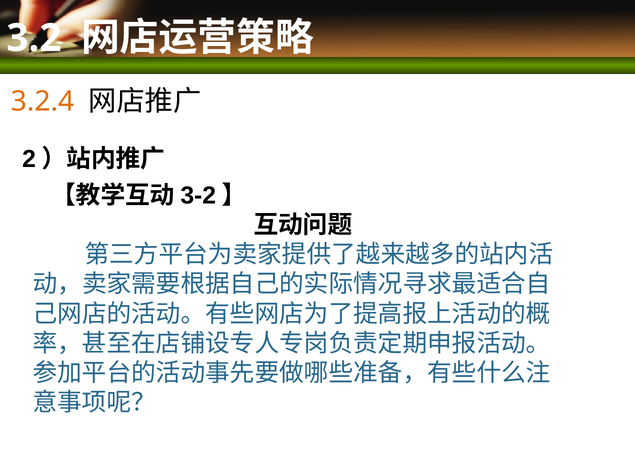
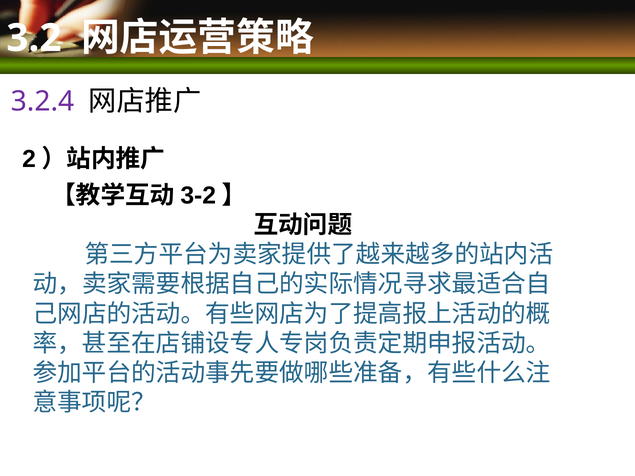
3.2.4 colour: orange -> purple (42, 101)
